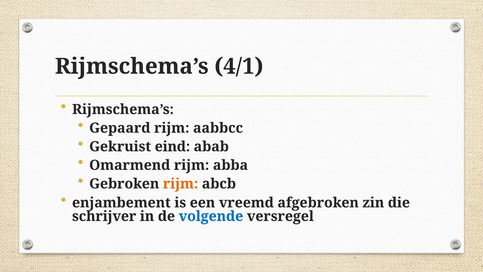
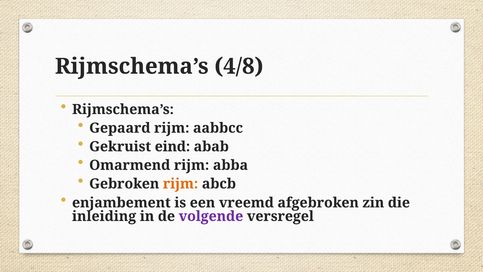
4/1: 4/1 -> 4/8 (239, 66)
schrijver: schrijver -> inleiding (104, 216)
volgende colour: blue -> purple (211, 216)
